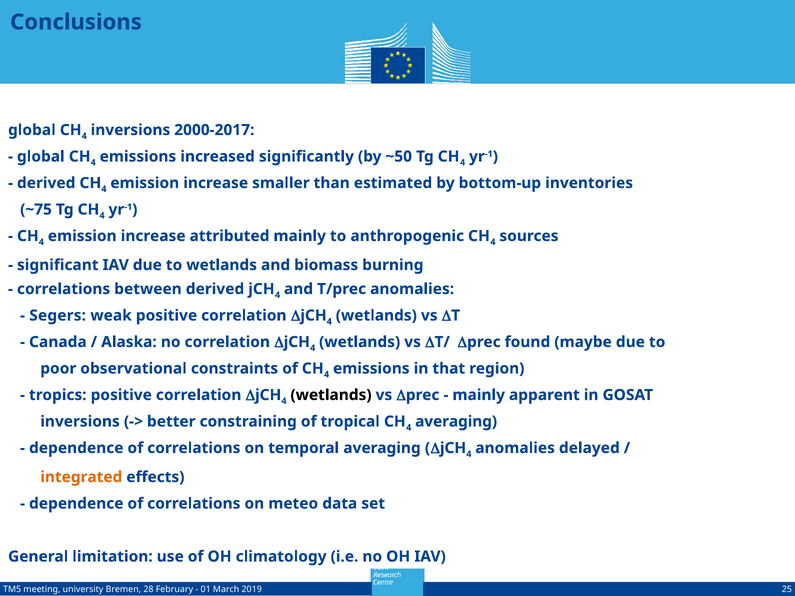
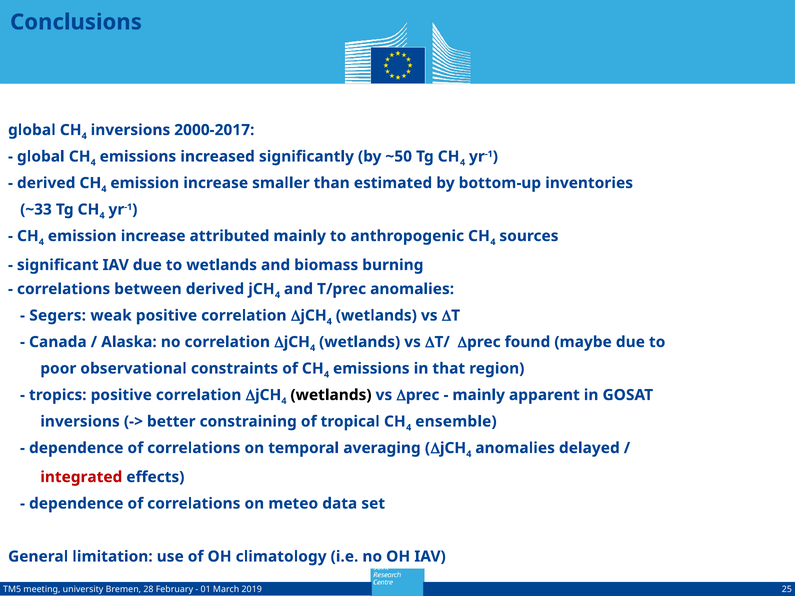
~75: ~75 -> ~33 (36, 210)
averaging: averaging -> ensemble (456, 422)
integrated colour: orange -> red (81, 477)
